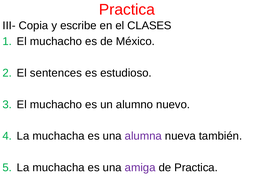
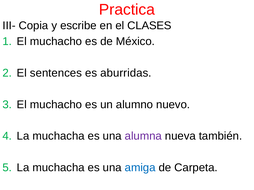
estudioso: estudioso -> aburridas (126, 73)
amiga colour: purple -> blue (140, 168)
de Practica: Practica -> Carpeta (196, 168)
